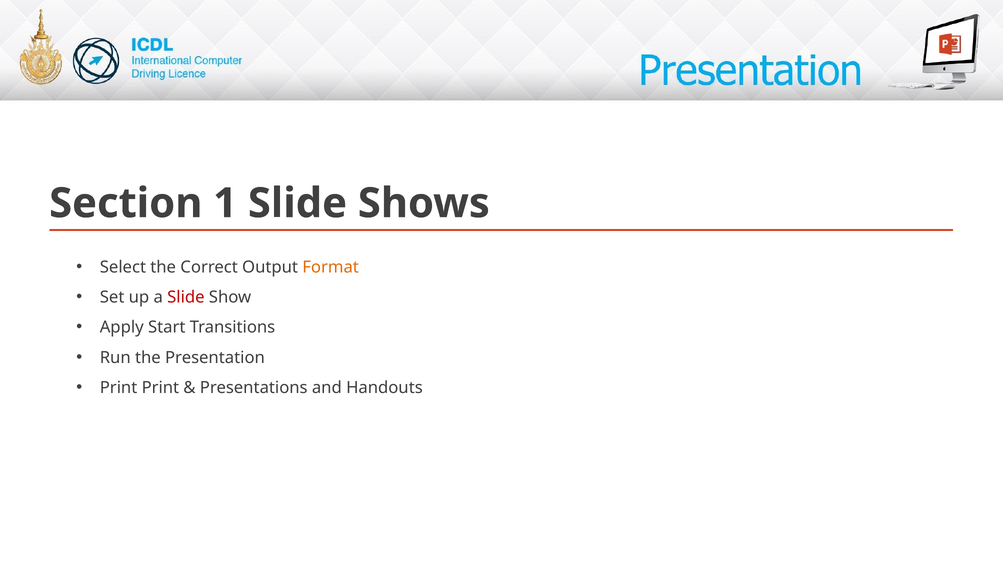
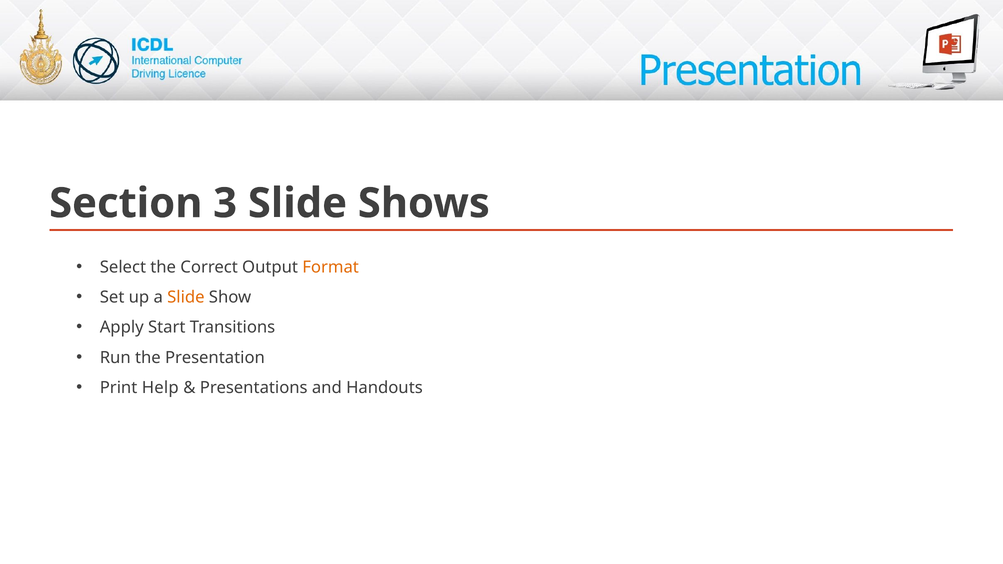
1: 1 -> 3 (225, 203)
Slide colour: red -> orange (186, 297)
Print Print: Print -> Help (160, 388)
